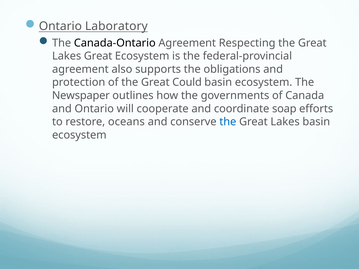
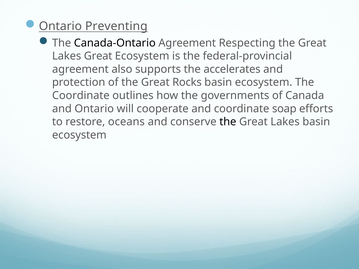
Laboratory: Laboratory -> Preventing (116, 26)
obligations: obligations -> accelerates (232, 69)
Could: Could -> Rocks (187, 82)
Newspaper: Newspaper -> Coordinate (81, 96)
the colour: blue -> black (228, 122)
